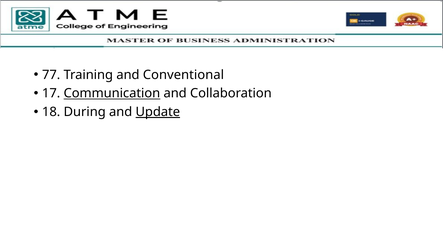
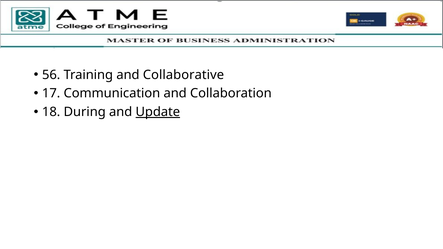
77: 77 -> 56 (51, 75)
Conventional: Conventional -> Collaborative (183, 75)
Communication underline: present -> none (112, 93)
